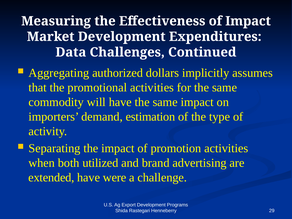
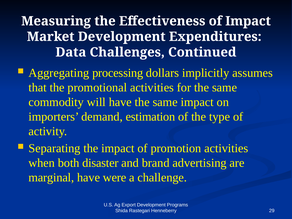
authorized: authorized -> processing (118, 73)
utilized: utilized -> disaster (100, 163)
extended: extended -> marginal (51, 178)
